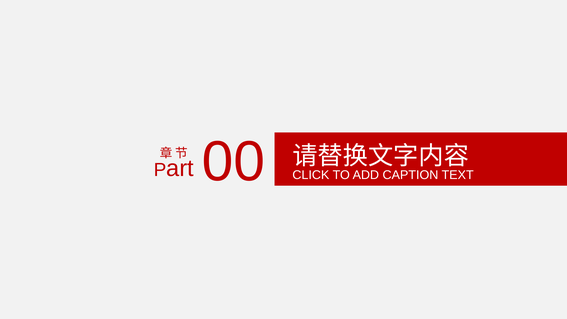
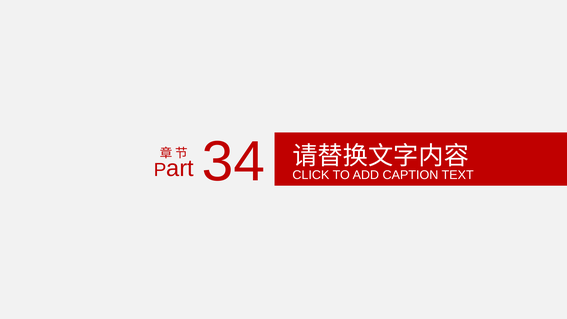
00: 00 -> 34 (233, 162)
